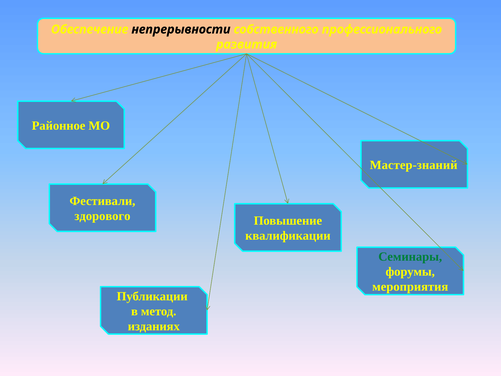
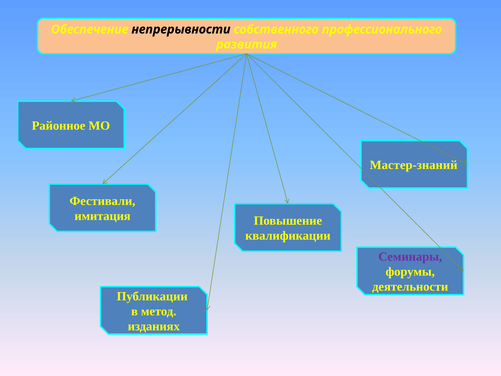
здорового: здорового -> имитация (103, 216)
Семинары colour: green -> purple (410, 257)
мероприятия: мероприятия -> деятельности (410, 287)
